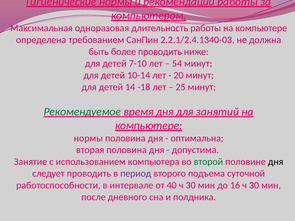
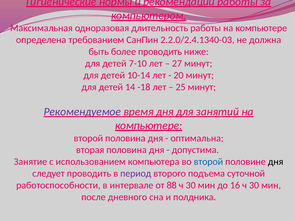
2.2.1/2.4.1340-03: 2.2.1/2.4.1340-03 -> 2.2.0/2.4.1340-03 (197, 40)
54: 54 -> 27 (177, 64)
Рекомендуемое colour: green -> purple (82, 112)
нормы: нормы -> второй (88, 138)
второй colour: green -> blue (208, 162)
40: 40 -> 88 (172, 186)
